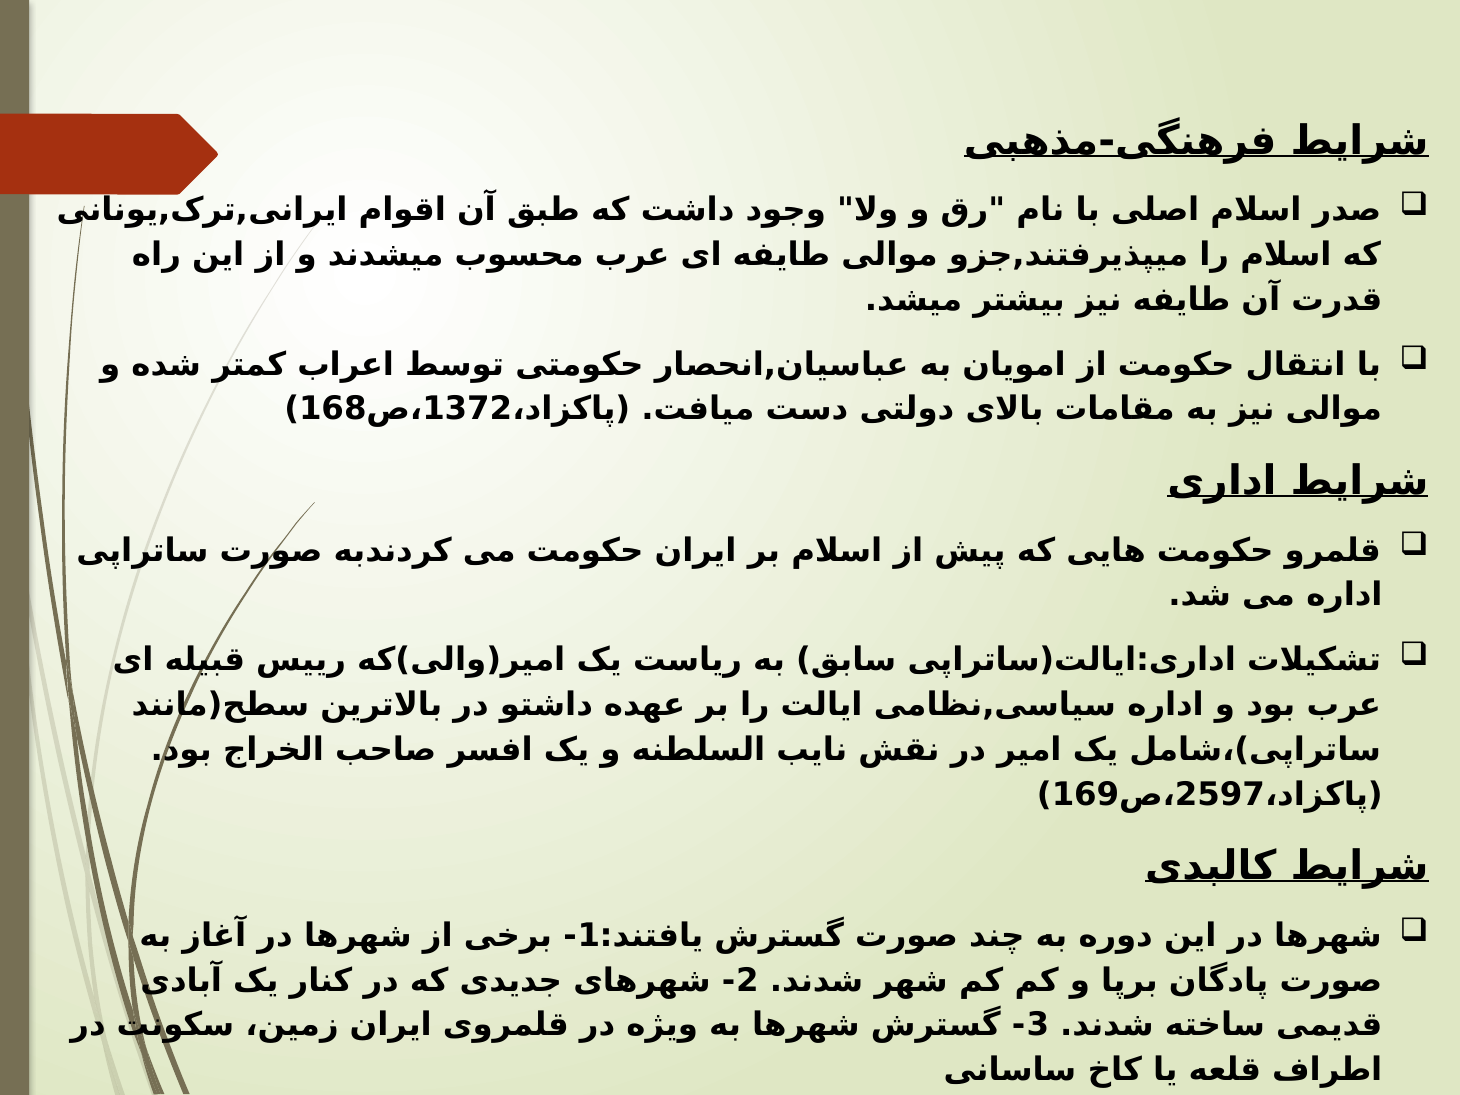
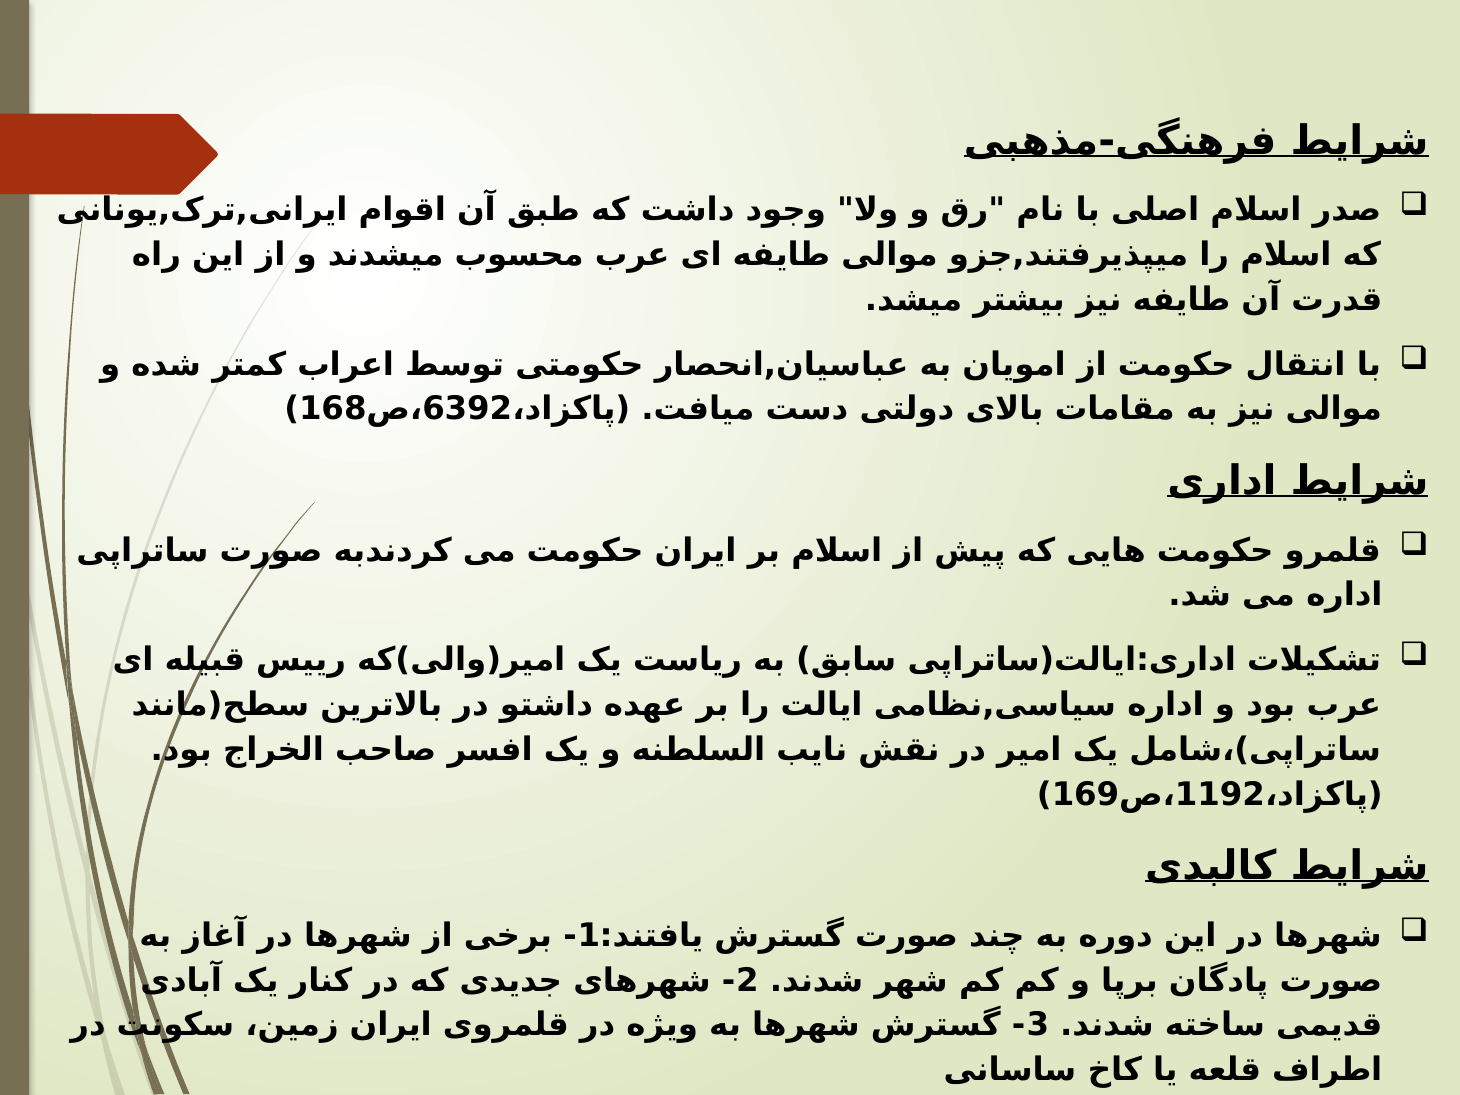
1372: 1372 -> 6392 (467, 409)
2597: 2597 -> 1192 (1220, 794)
